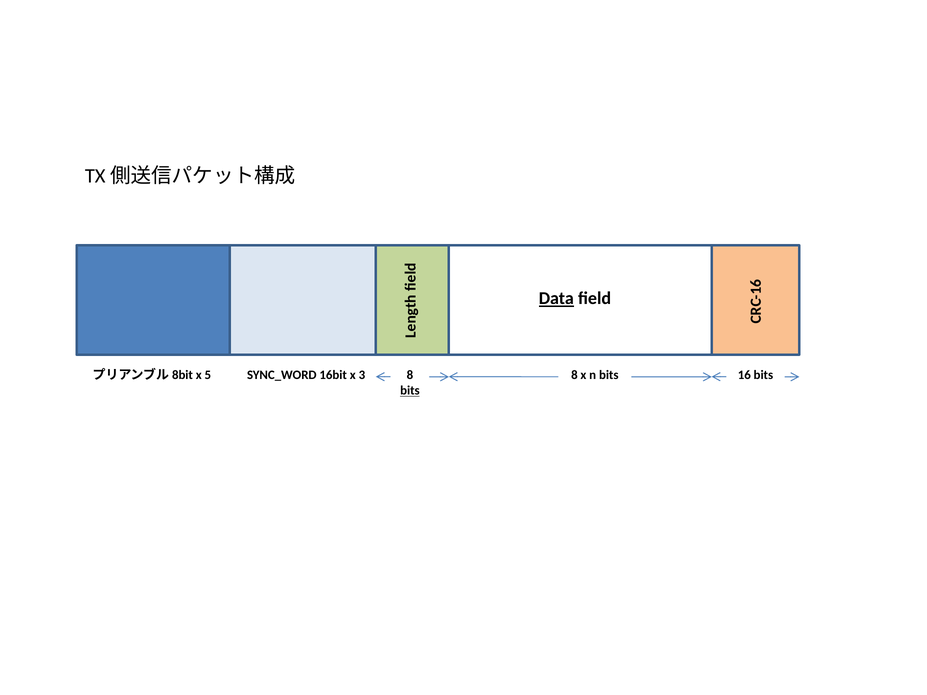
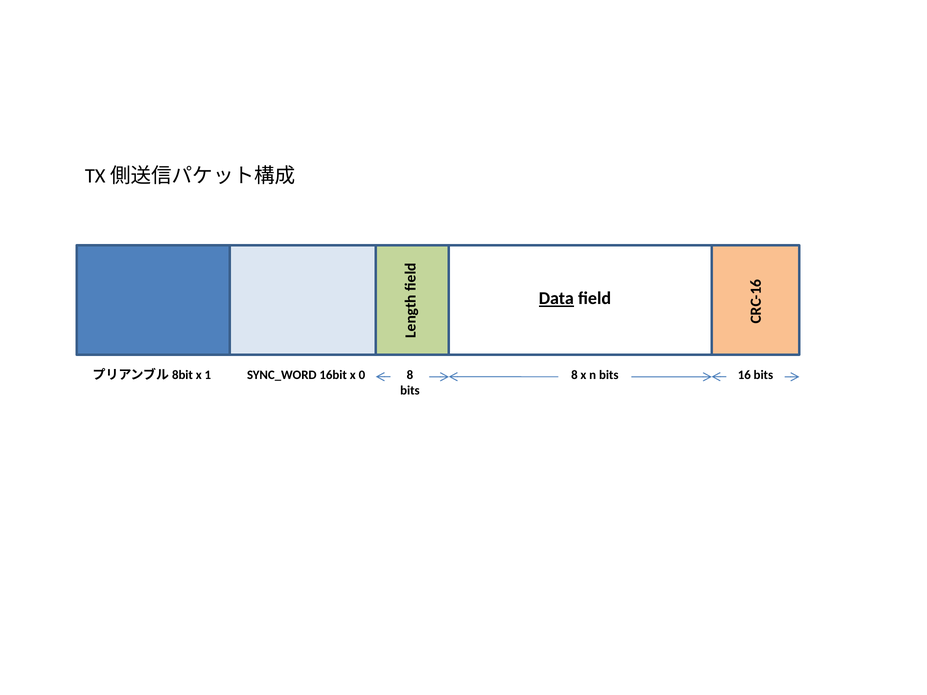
x 5: 5 -> 1 (208, 375)
3: 3 -> 0 (362, 375)
bits underline: present -> none (410, 391)
